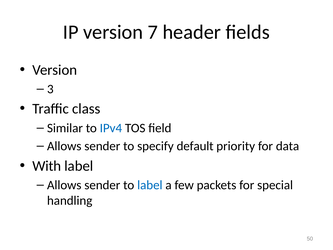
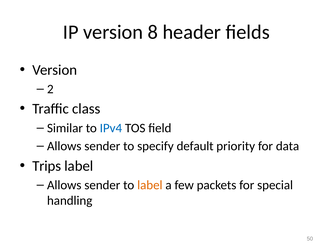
7: 7 -> 8 (153, 32)
3: 3 -> 2 (50, 89)
With: With -> Trips (47, 166)
label colour: blue -> orange (150, 185)
